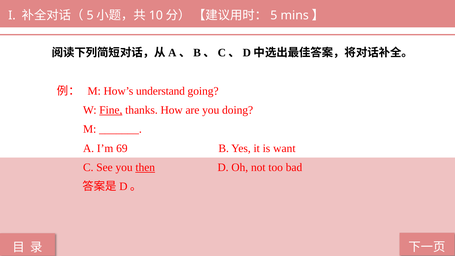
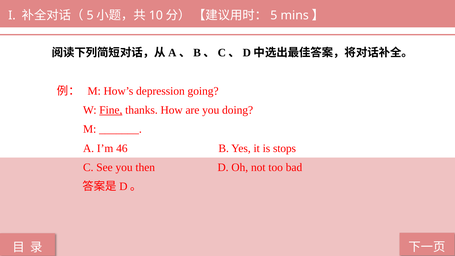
understand: understand -> depression (160, 91)
69: 69 -> 46 (122, 148)
want: want -> stops (285, 148)
then underline: present -> none (145, 167)
